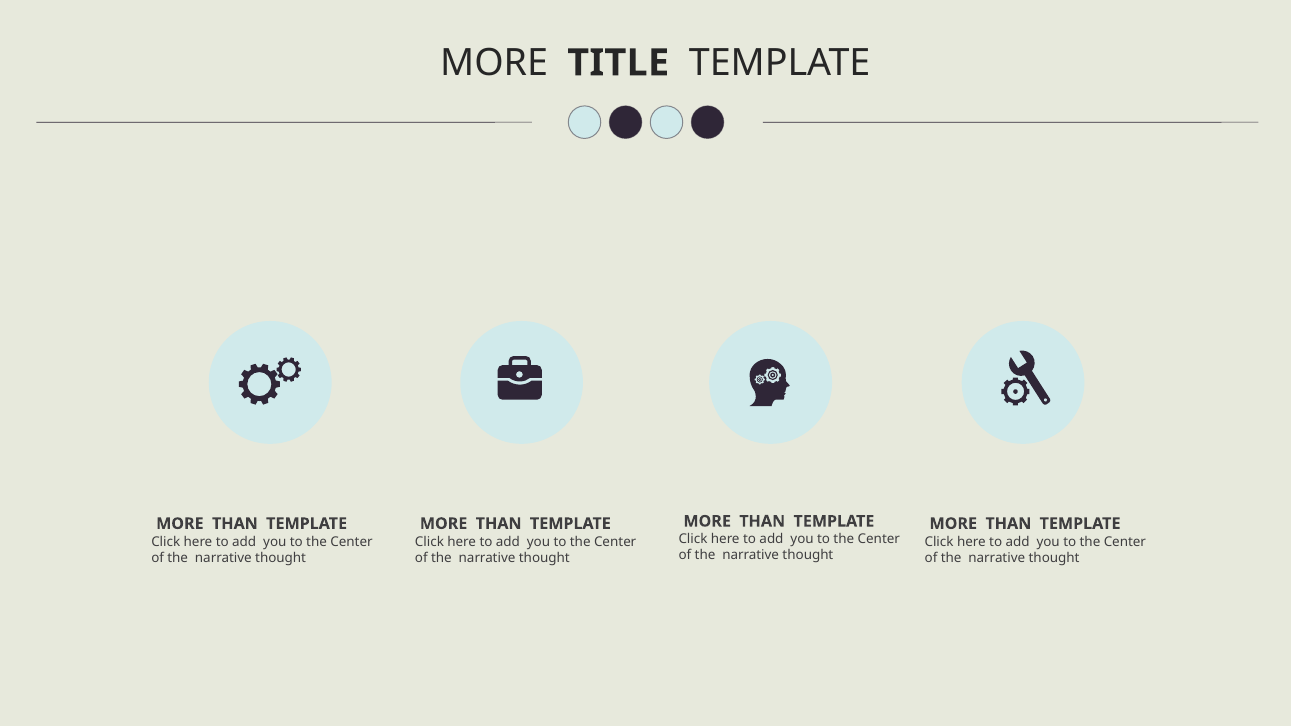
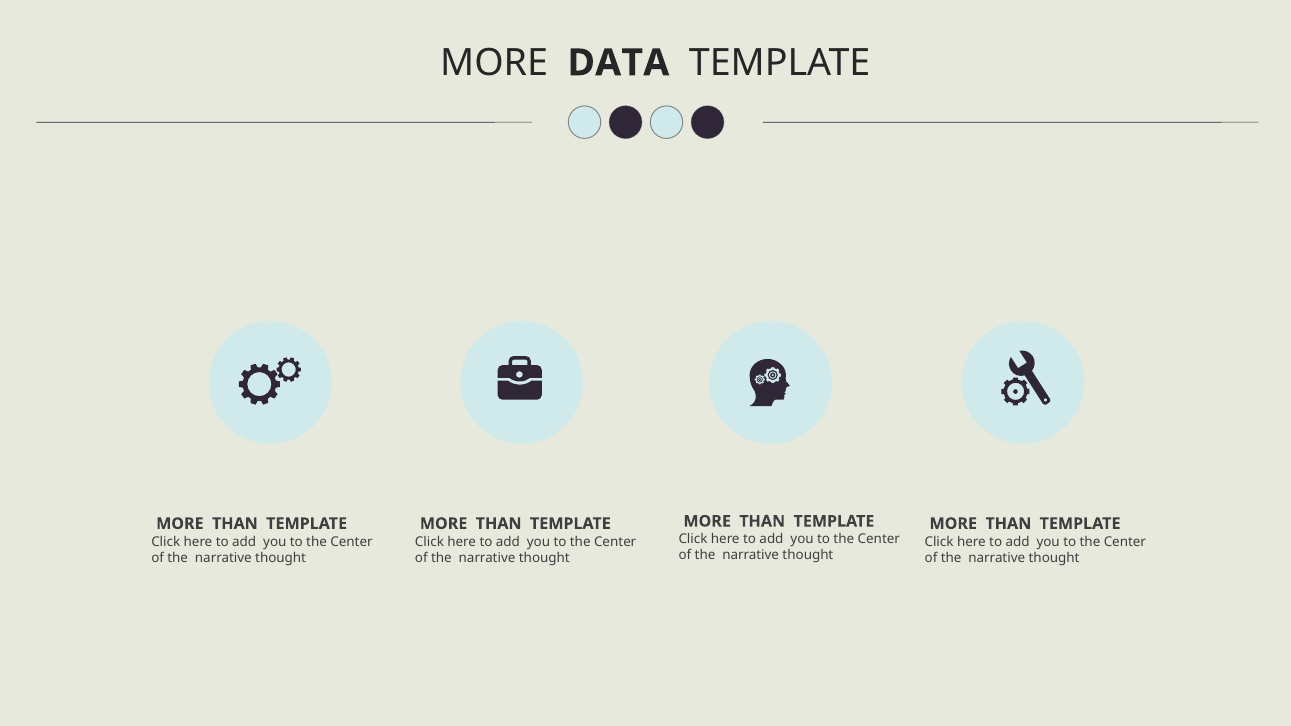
TITLE: TITLE -> DATA (618, 63)
